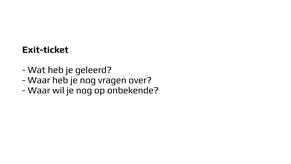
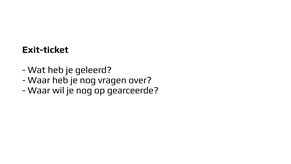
onbekende: onbekende -> gearceerde (133, 90)
